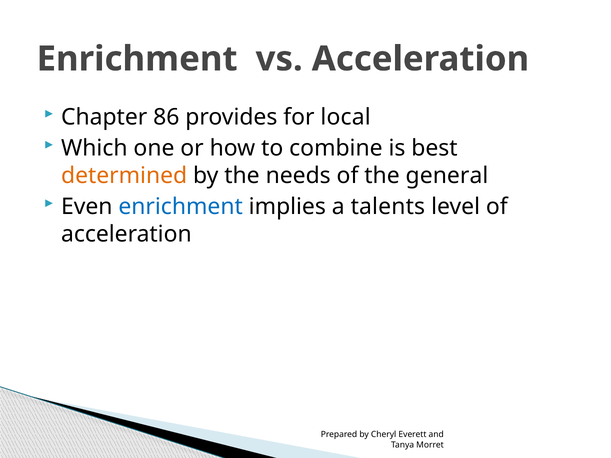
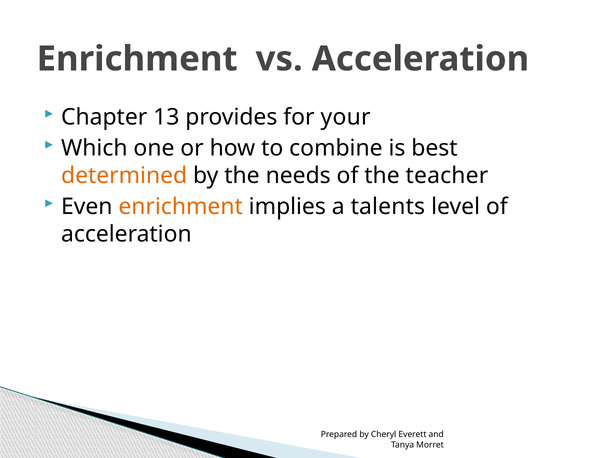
86: 86 -> 13 (166, 117)
local: local -> your (346, 117)
general: general -> teacher (447, 176)
enrichment colour: blue -> orange (181, 207)
